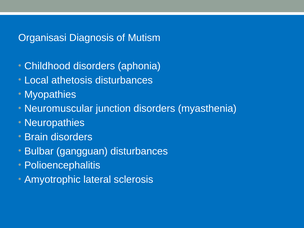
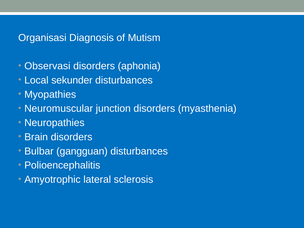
Childhood: Childhood -> Observasi (47, 66)
athetosis: athetosis -> sekunder (72, 80)
